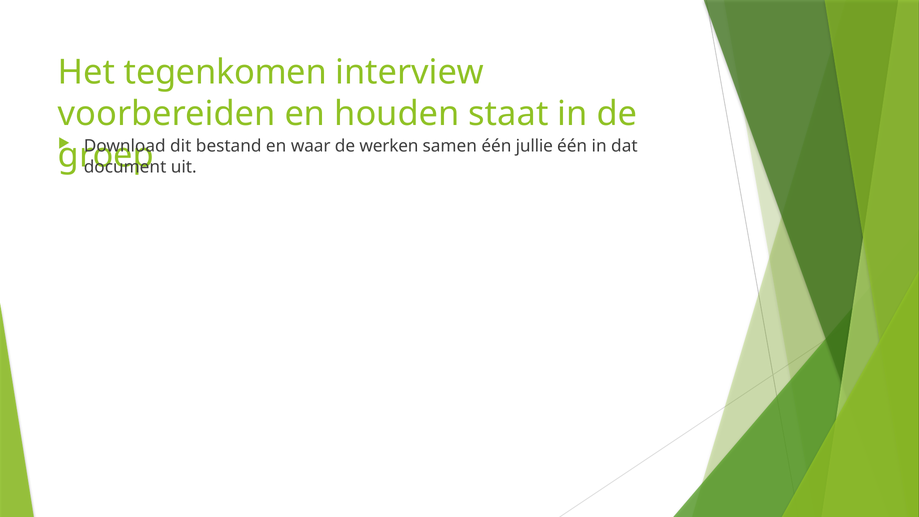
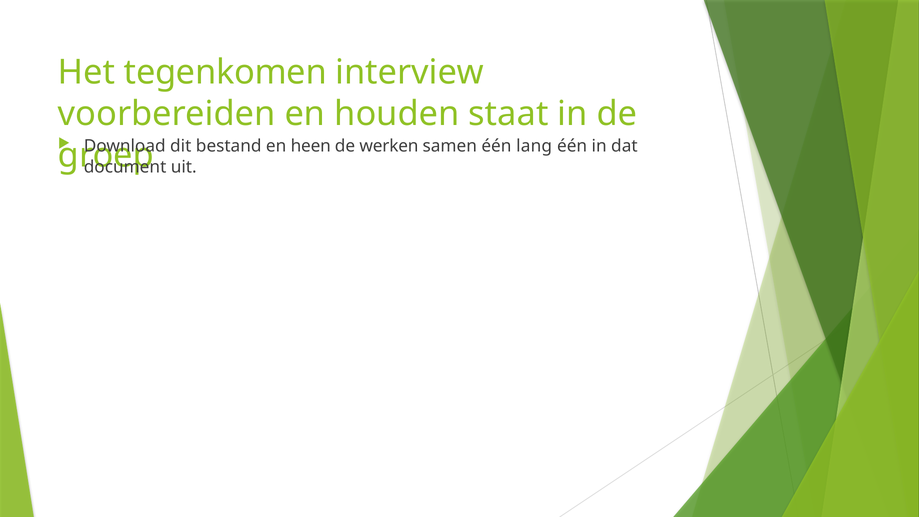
waar: waar -> heen (311, 146)
jullie: jullie -> lang (534, 146)
